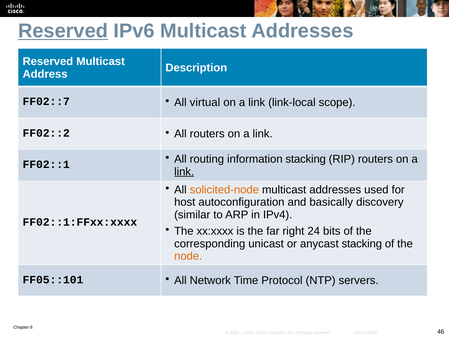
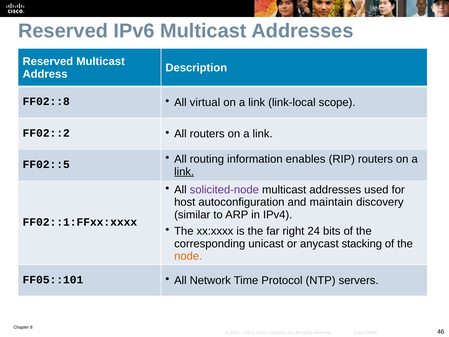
Reserved underline: present -> none (63, 31)
FF02::7: FF02::7 -> FF02::8 (46, 101)
information stacking: stacking -> enables (306, 159)
FF02::1: FF02::1 -> FF02::5 (46, 164)
solicited-node colour: orange -> purple (224, 189)
basically: basically -> maintain (331, 202)
